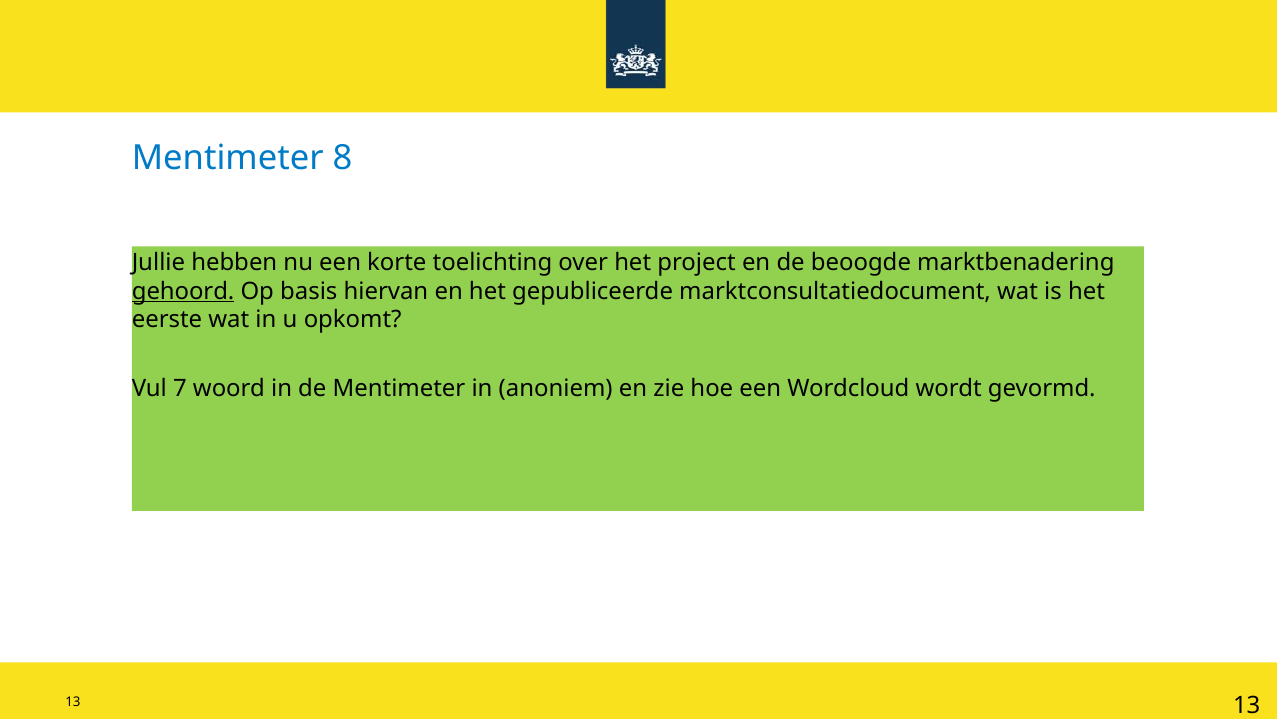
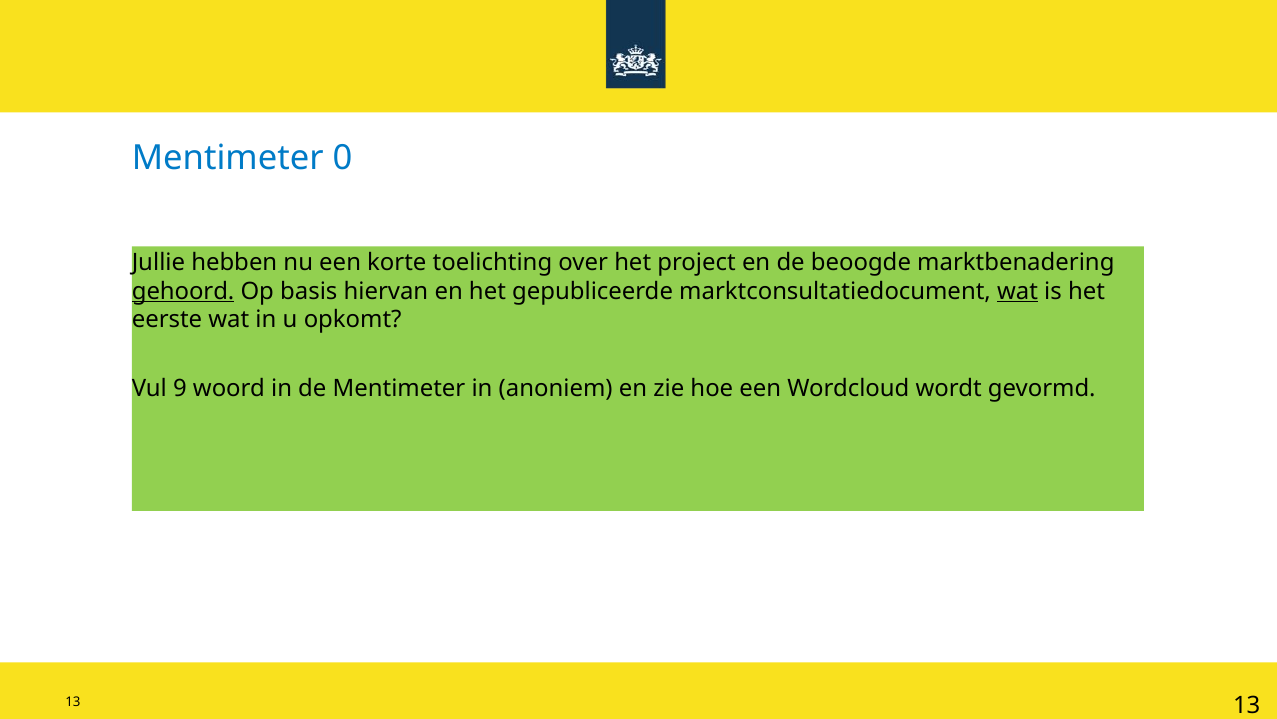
8: 8 -> 0 (343, 158)
wat underline: none -> present (1018, 291)
7: 7 -> 9 (180, 389)
